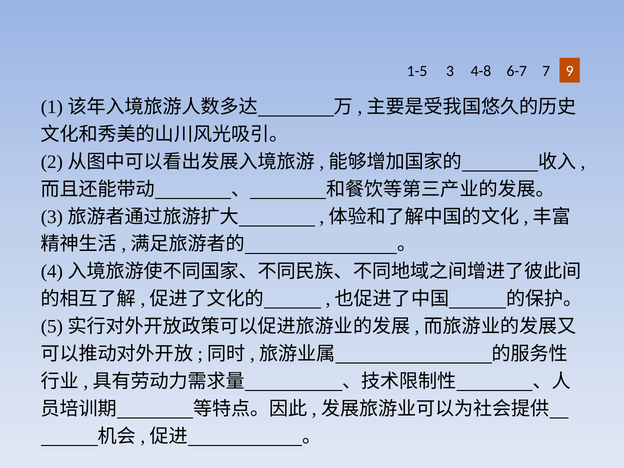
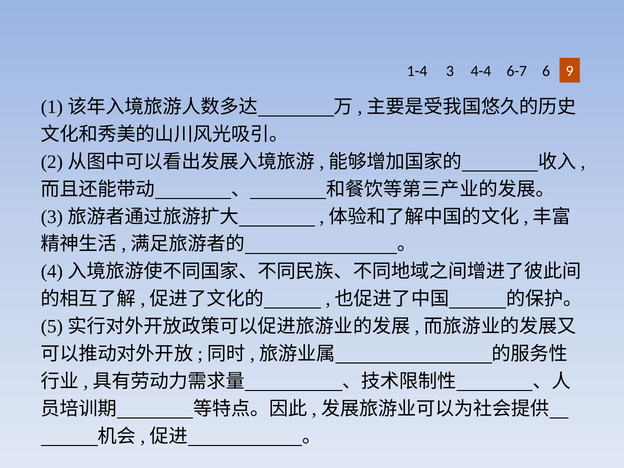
1-5: 1-5 -> 1-4 (417, 71)
4-8: 4-8 -> 4-4 (481, 71)
7: 7 -> 6 (546, 71)
